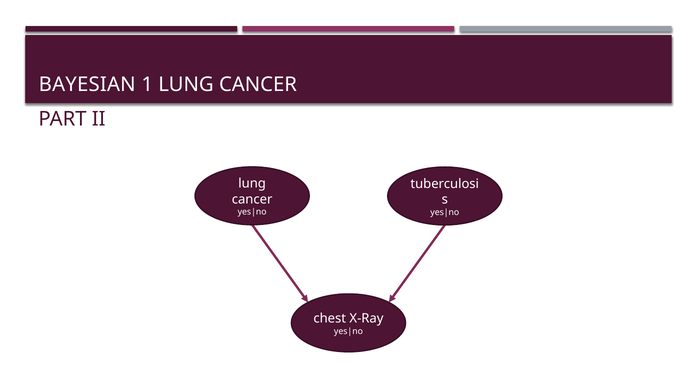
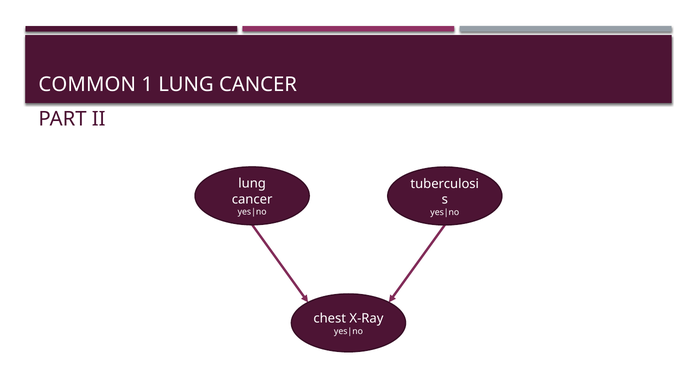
BAYESIAN: BAYESIAN -> COMMON (87, 85)
